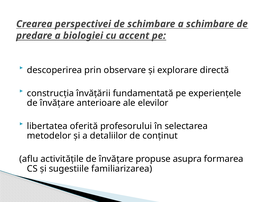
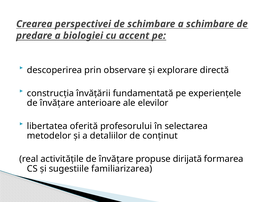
aflu: aflu -> real (29, 159)
asupra: asupra -> dirijată (187, 159)
